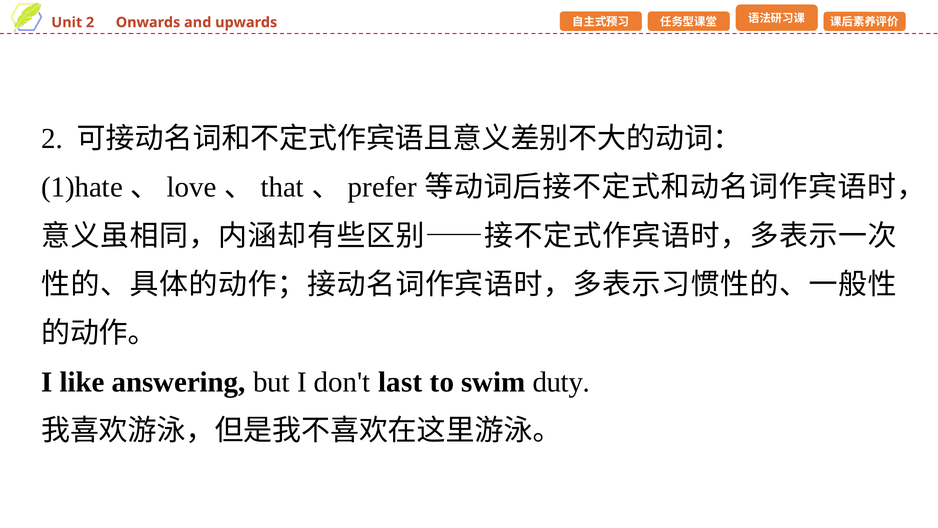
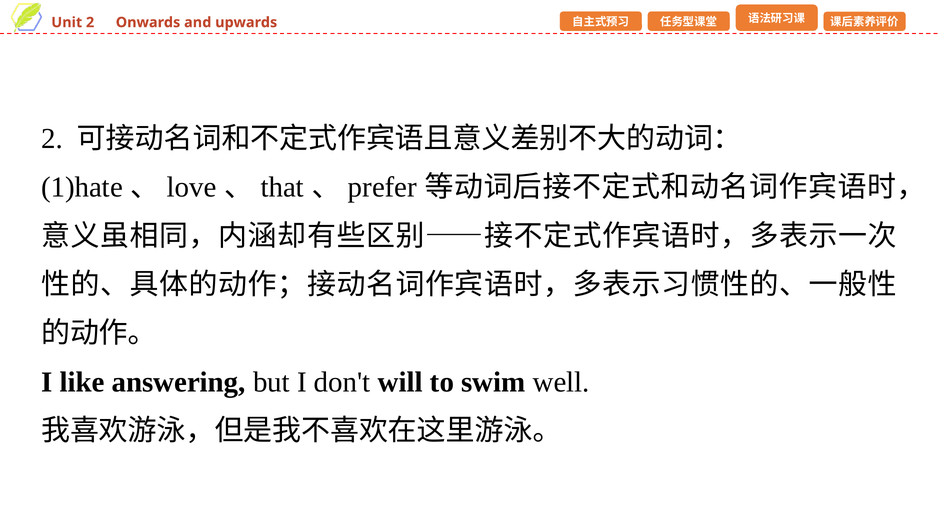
last: last -> will (400, 382)
duty: duty -> well (561, 382)
